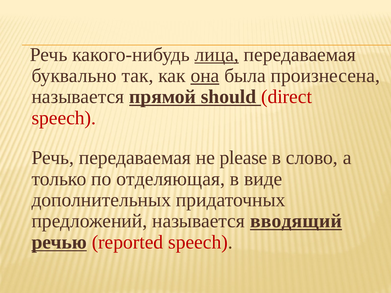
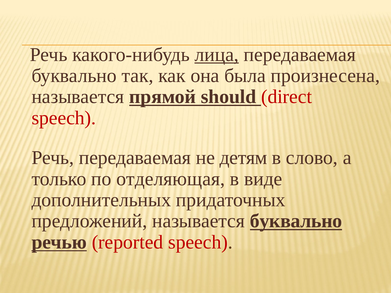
она underline: present -> none (205, 76)
please: please -> детям (243, 158)
называется вводящий: вводящий -> буквально (296, 221)
